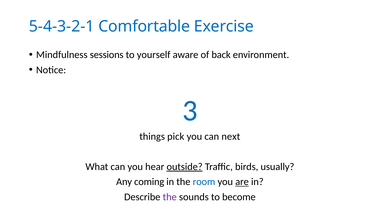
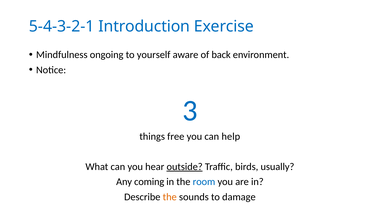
Comfortable: Comfortable -> Introduction (144, 26)
sessions: sessions -> ongoing (107, 55)
pick: pick -> free (176, 136)
next: next -> help (231, 136)
are underline: present -> none (242, 182)
the colour: purple -> orange (170, 197)
become: become -> damage (239, 197)
